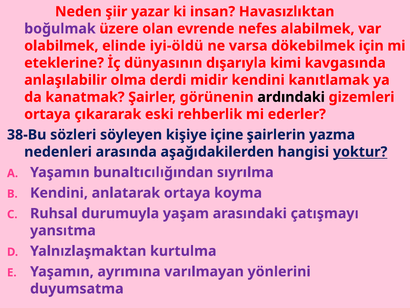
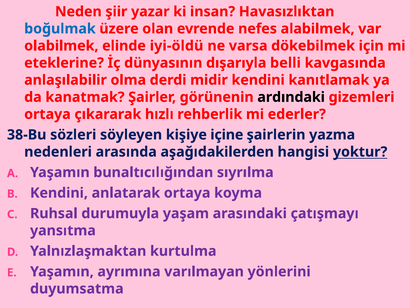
boğulmak colour: purple -> blue (60, 29)
kimi: kimi -> belli (285, 63)
eski: eski -> hızlı (159, 114)
